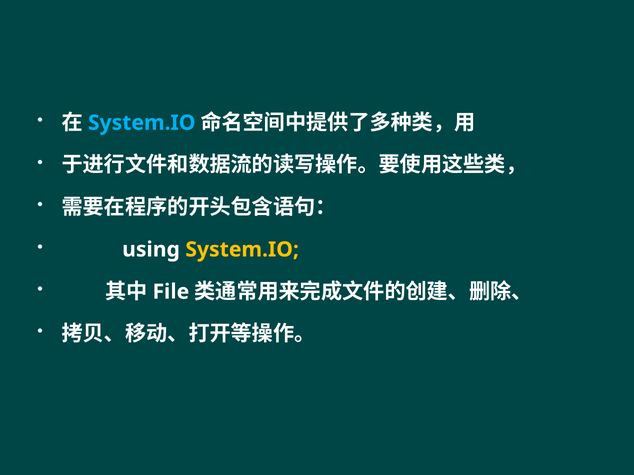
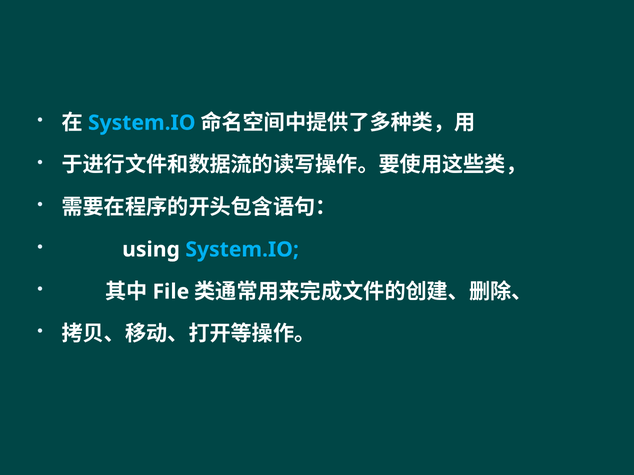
System.IO colour: yellow -> light blue (242, 250)
